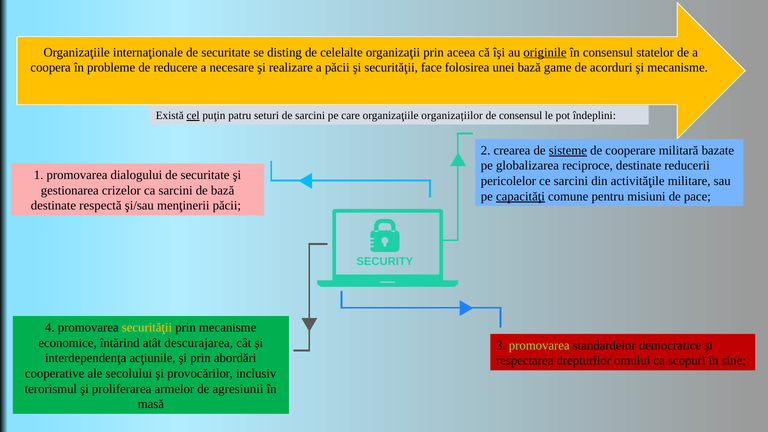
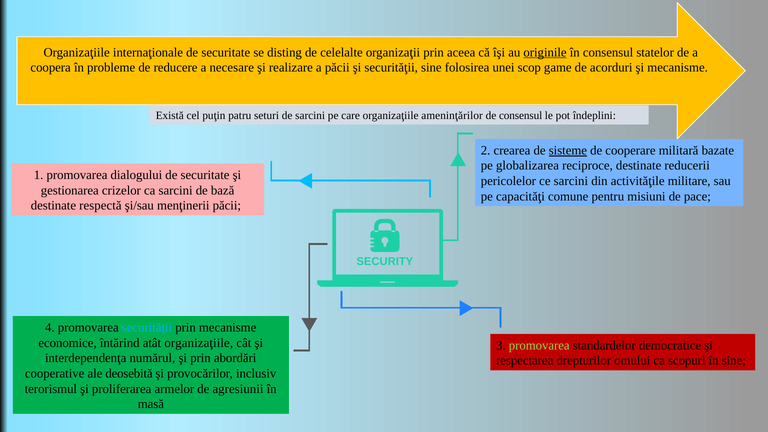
securităţii face: face -> sine (431, 68)
unei bază: bază -> scop (529, 68)
cel underline: present -> none (193, 116)
organizațiilor: organizațiilor -> ameninţărilor (452, 116)
capacităţi underline: present -> none (520, 196)
securităţii colour: yellow -> light blue (147, 327)
atât descurajarea: descurajarea -> organizaţiile (199, 343)
acţiunile: acţiunile -> numărul (152, 358)
secolului: secolului -> deosebită (129, 373)
